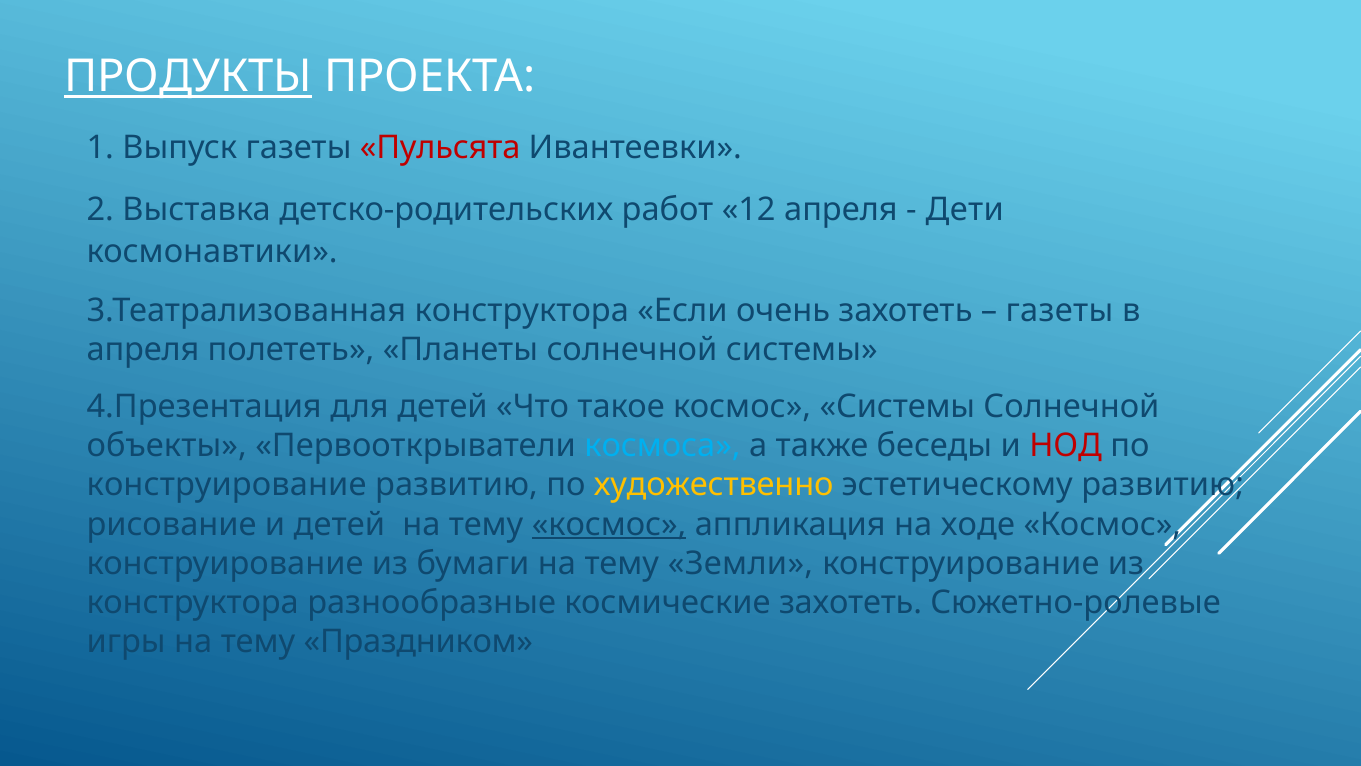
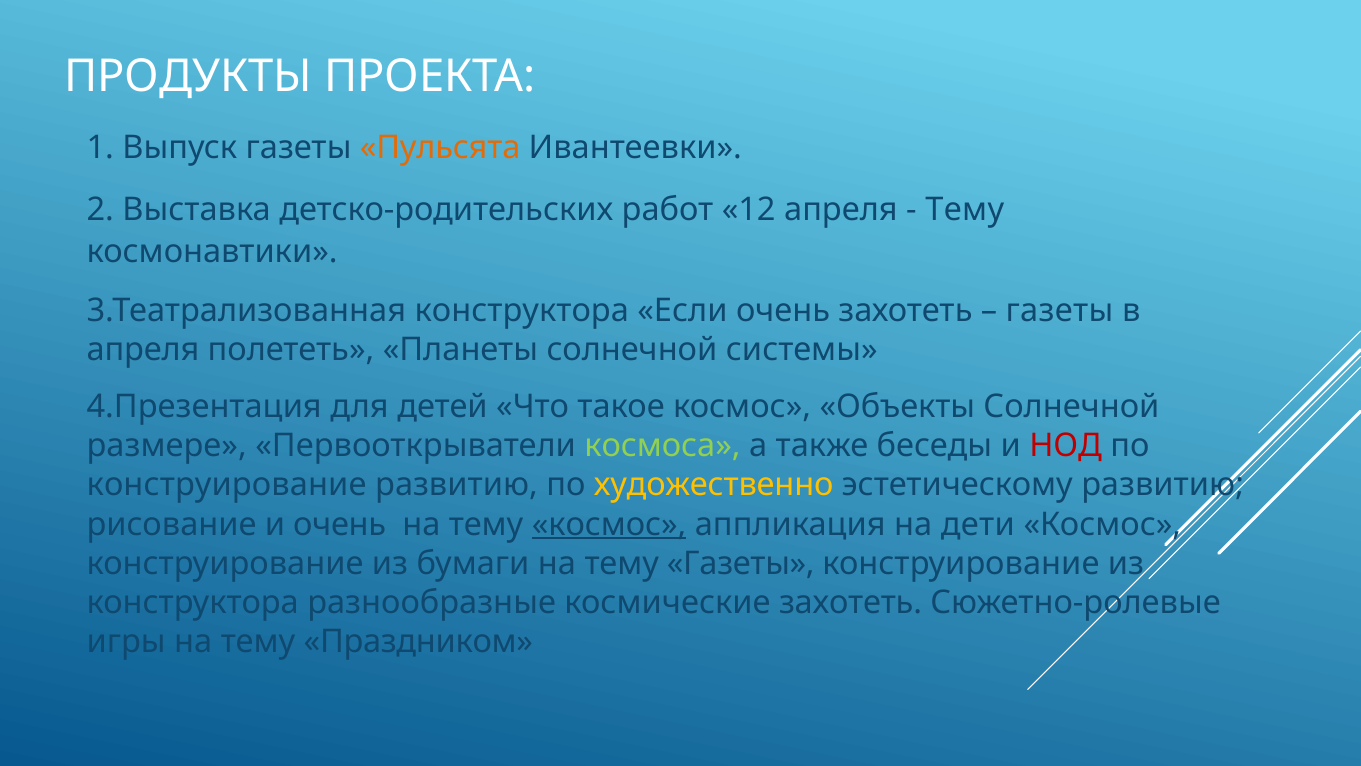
ПРОДУКТЫ underline: present -> none (188, 77)
Пульсята colour: red -> orange (440, 147)
Дети: Дети -> Тему (965, 210)
космос Системы: Системы -> Объекты (897, 407)
объекты: объекты -> размере (167, 446)
космоса colour: light blue -> light green (662, 446)
и детей: детей -> очень (340, 524)
ходе: ходе -> дети (978, 524)
тему Земли: Земли -> Газеты (741, 563)
